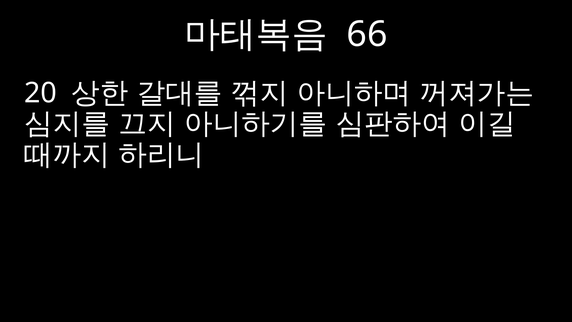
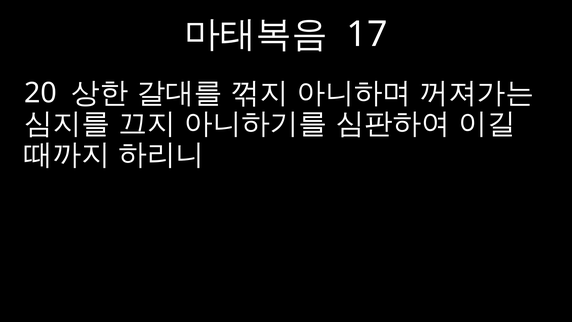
66: 66 -> 17 (367, 34)
